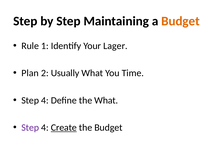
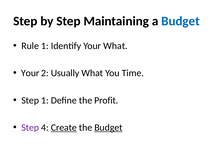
Budget colour: orange -> blue (180, 21)
Your Lager: Lager -> What (115, 46)
Plan: Plan -> Your (30, 73)
4: 4 -> 1 (45, 100)
the What: What -> Profit (106, 100)
Budget underline: none -> present (108, 128)
